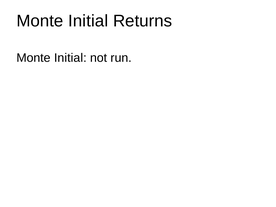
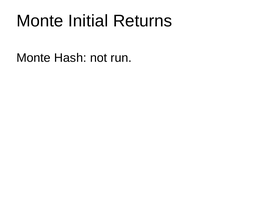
Initial: Initial -> Hash (70, 58)
